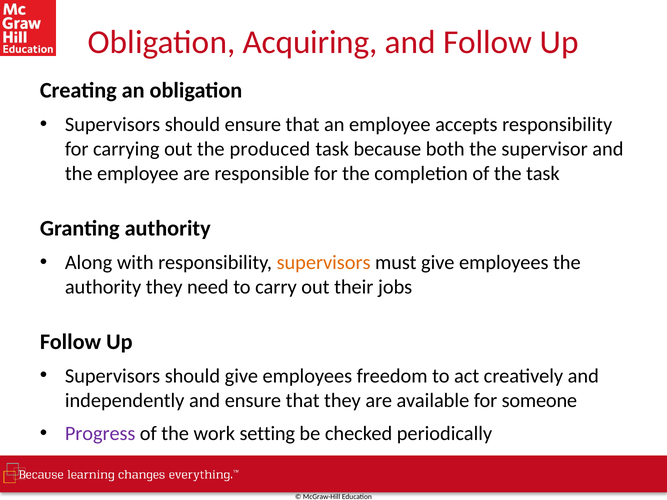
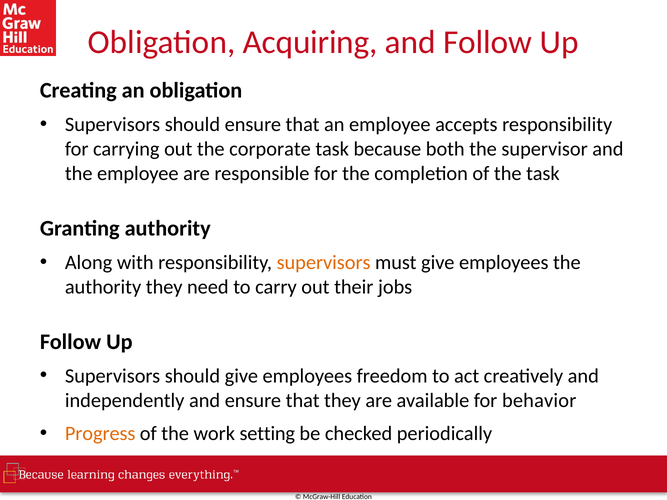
produced: produced -> corporate (270, 149)
someone: someone -> behavior (539, 401)
Progress colour: purple -> orange (100, 434)
